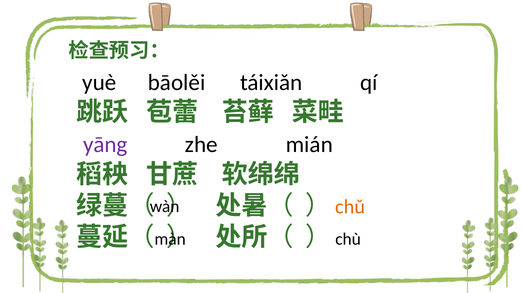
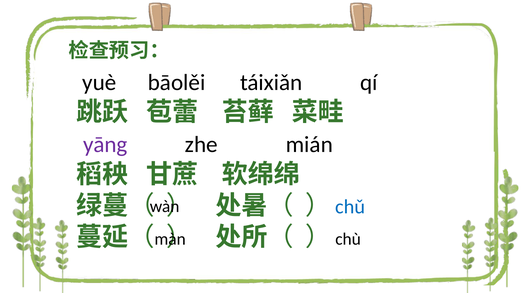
chǔ colour: orange -> blue (350, 207)
